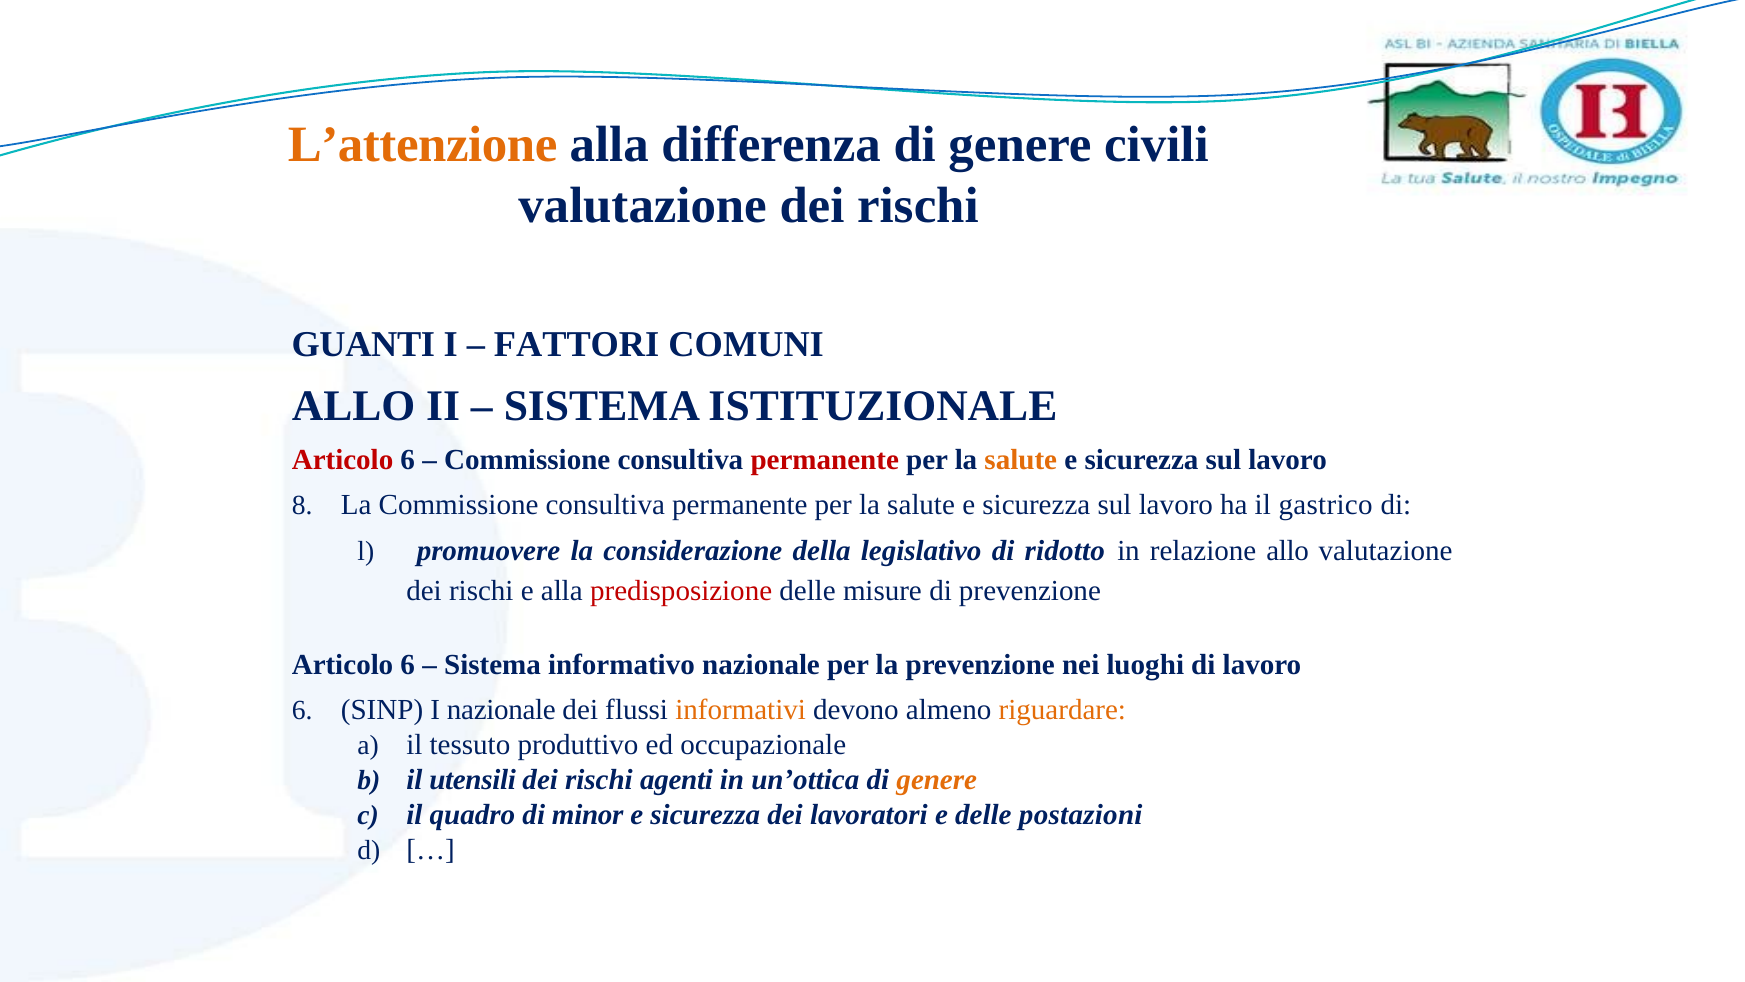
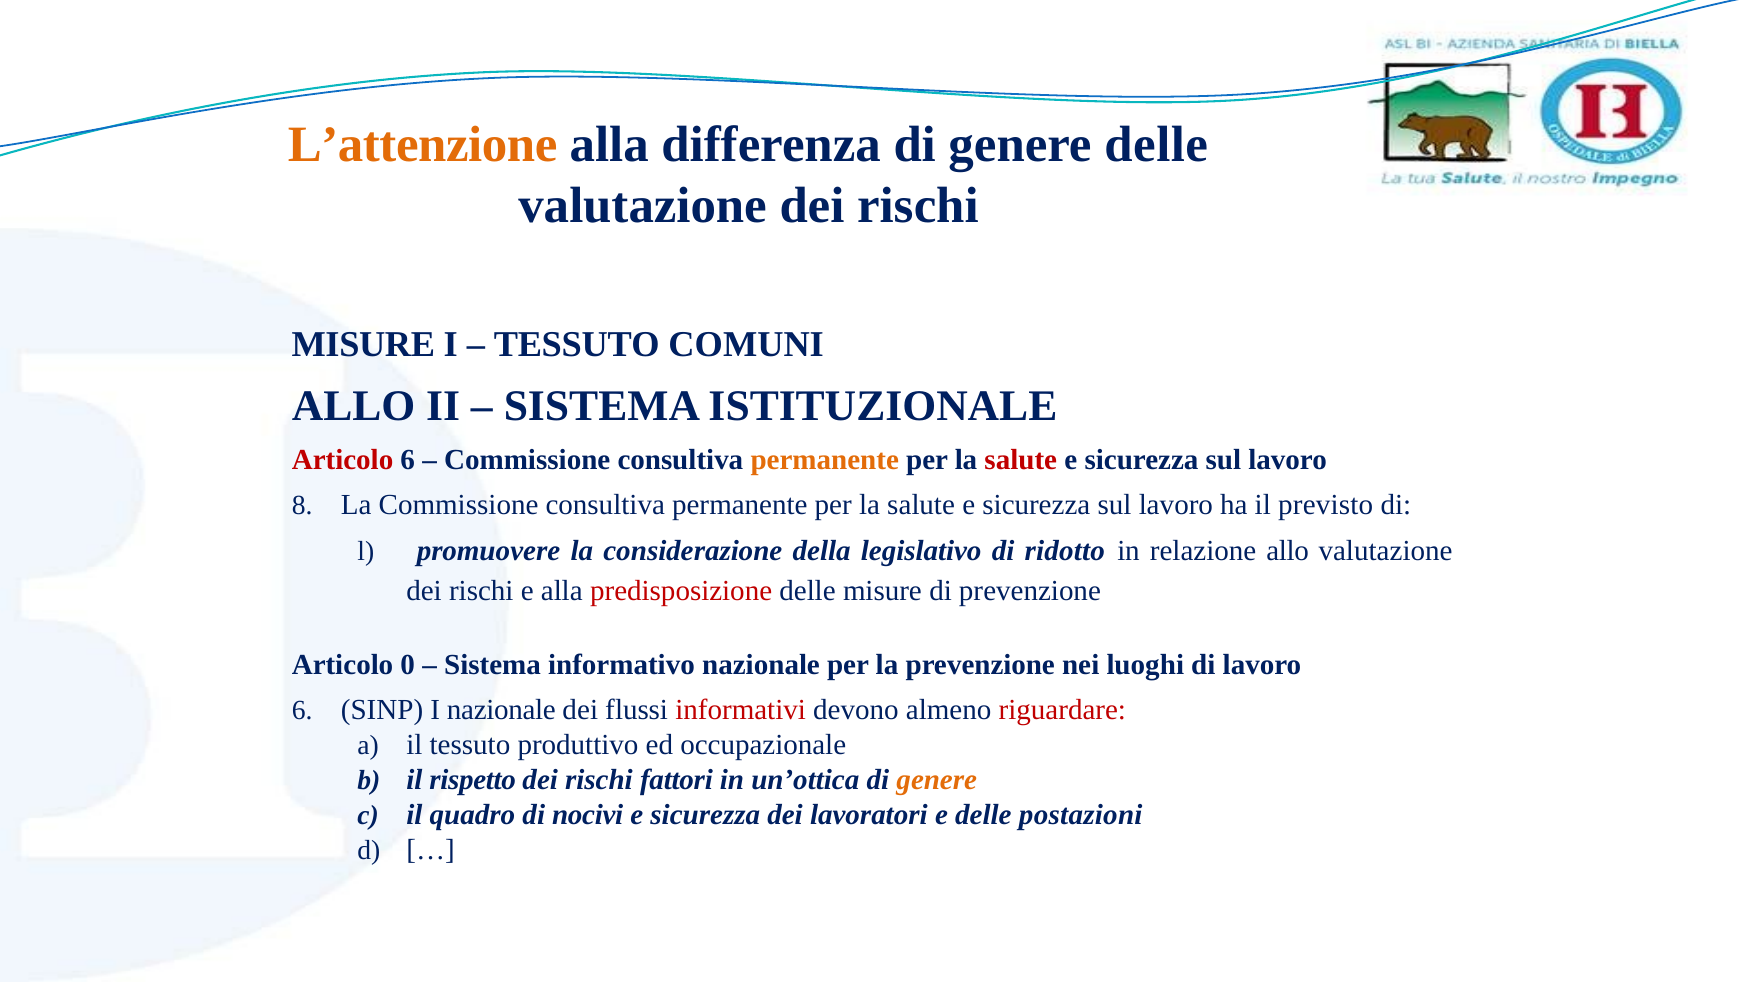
genere civili: civili -> delle (1156, 144)
GUANTI: GUANTI -> MISURE (363, 344)
FATTORI: FATTORI -> TESSUTO (577, 344)
permanente colour: red -> orange (825, 459)
salute colour: orange -> red (1021, 459)
gastrico: gastrico -> previsto (1326, 505)
6: 6 -> 0 (408, 664)
informativi colour: orange -> red (741, 710)
riguardare colour: orange -> red (1062, 710)
utensili: utensili -> rispetto (473, 780)
agenti: agenti -> fattori (676, 780)
minor: minor -> nocivi (588, 815)
